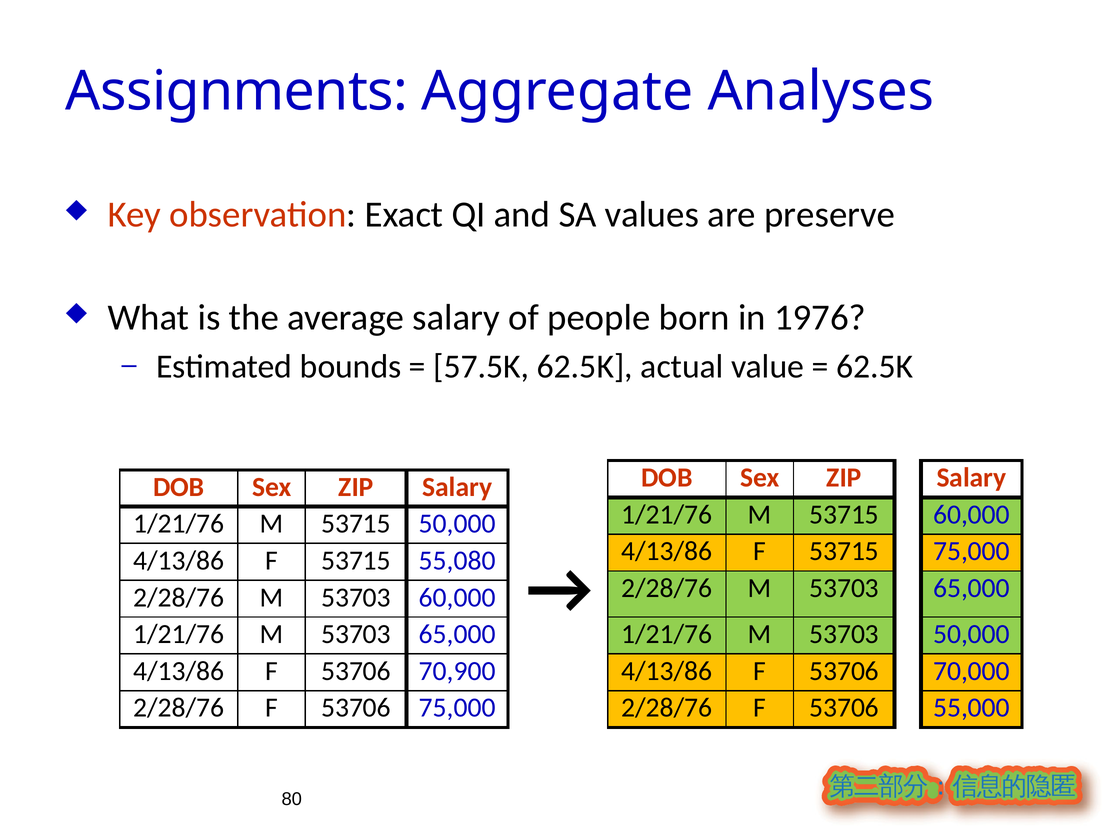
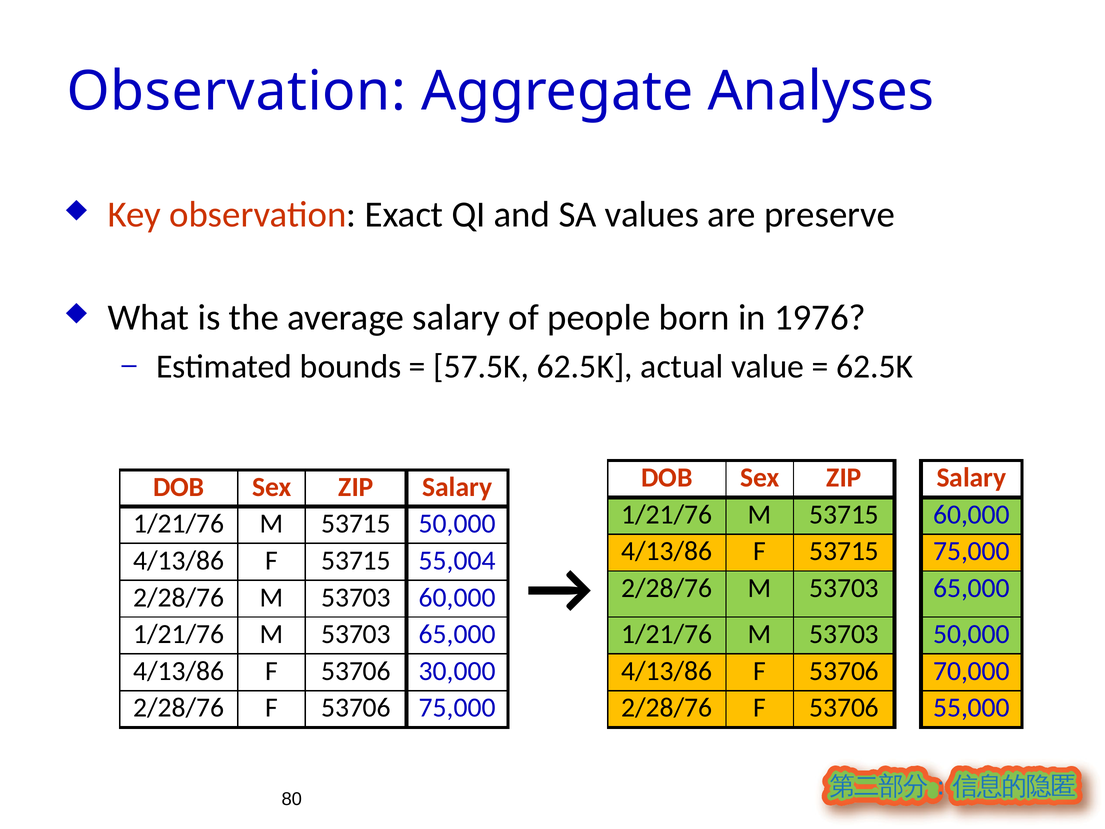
Assignments: Assignments -> Observation (236, 91)
55,080: 55,080 -> 55,004 (457, 560)
70,900: 70,900 -> 30,000 (457, 671)
